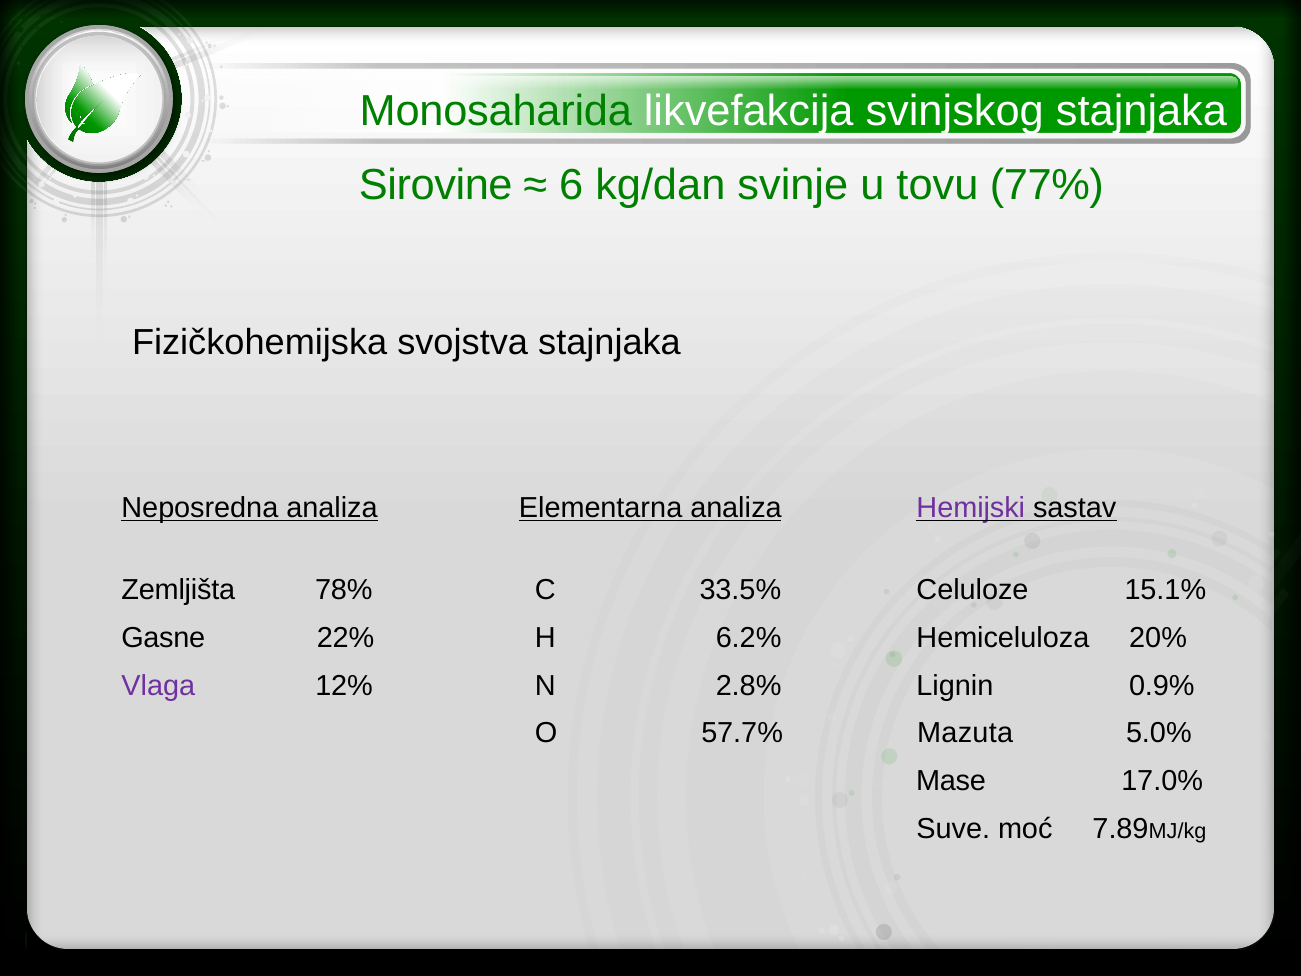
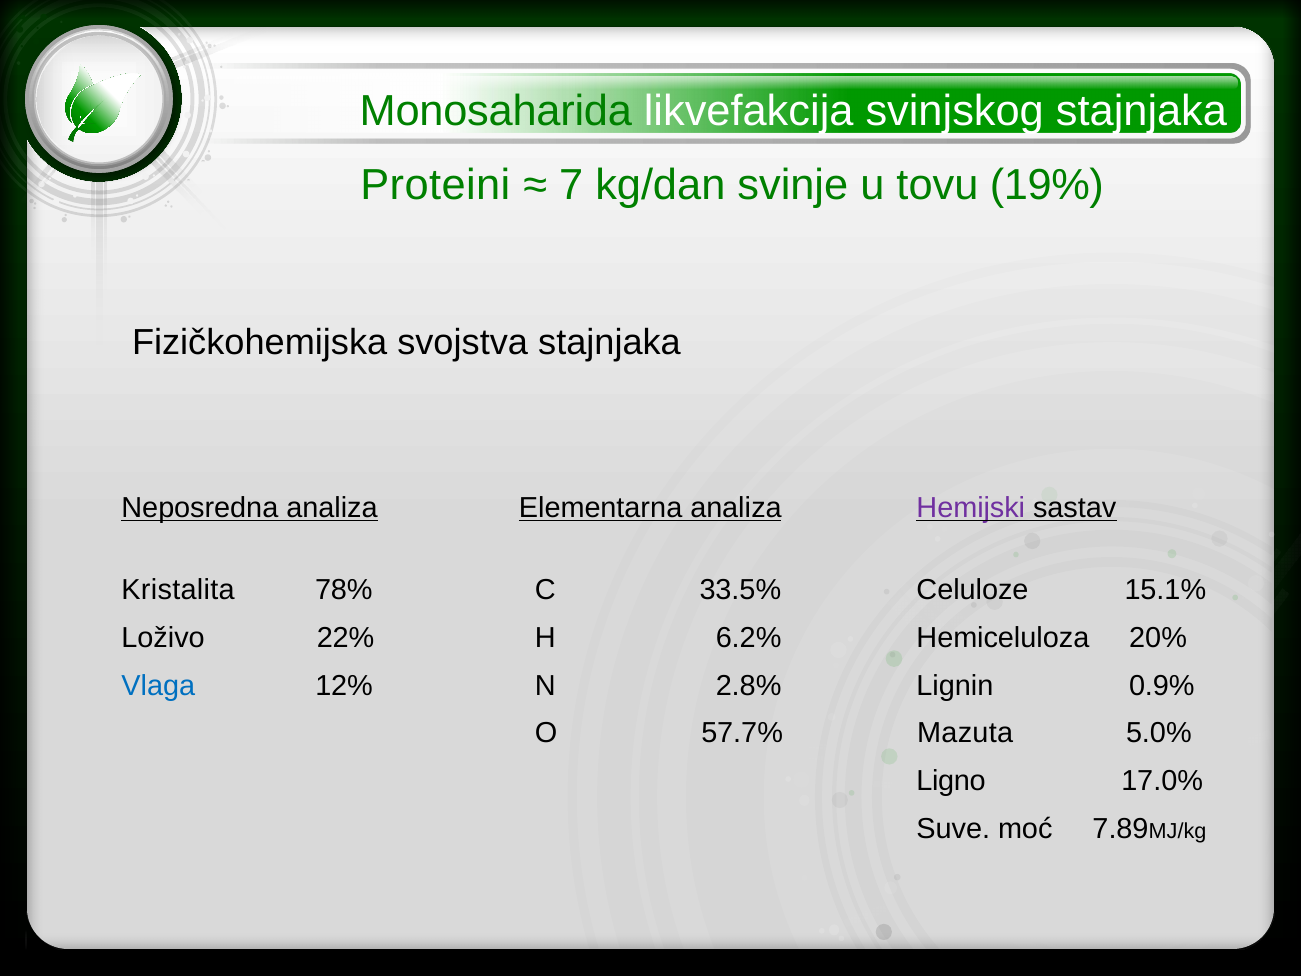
Sirovine: Sirovine -> Proteini (435, 185)
6: 6 -> 7 (571, 185)
77%: 77% -> 19% (1047, 185)
Zemljišta: Zemljišta -> Kristalita (178, 590)
Gasne: Gasne -> Loživo (163, 638)
Vlaga colour: purple -> blue (158, 685)
Mase: Mase -> Ligno (951, 781)
